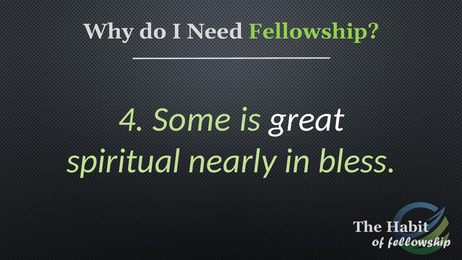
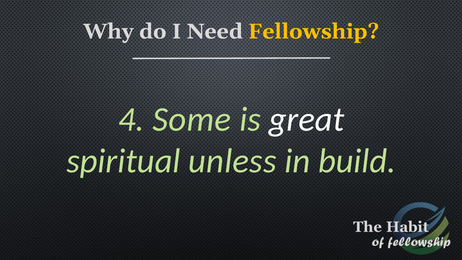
Fellowship colour: light green -> yellow (314, 31)
nearly: nearly -> unless (232, 161)
bless: bless -> build (357, 161)
